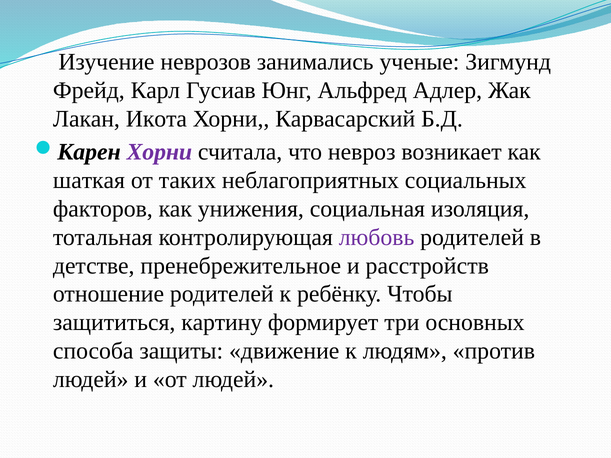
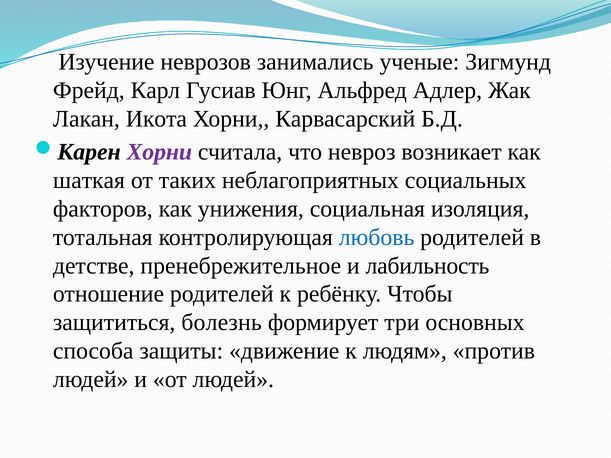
любовь colour: purple -> blue (377, 237)
расстройств: расстройств -> лабильность (427, 266)
картину: картину -> болезнь (222, 323)
